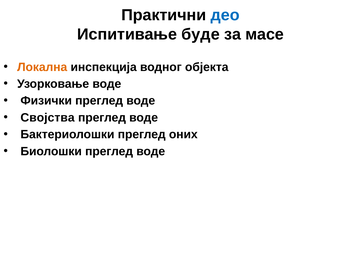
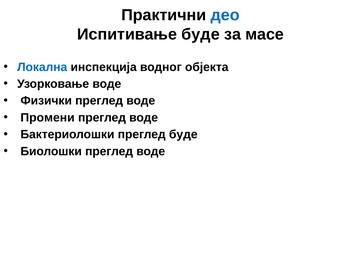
Локална colour: orange -> blue (42, 67)
Својства: Својства -> Промени (48, 117)
преглед оних: оних -> буде (183, 134)
